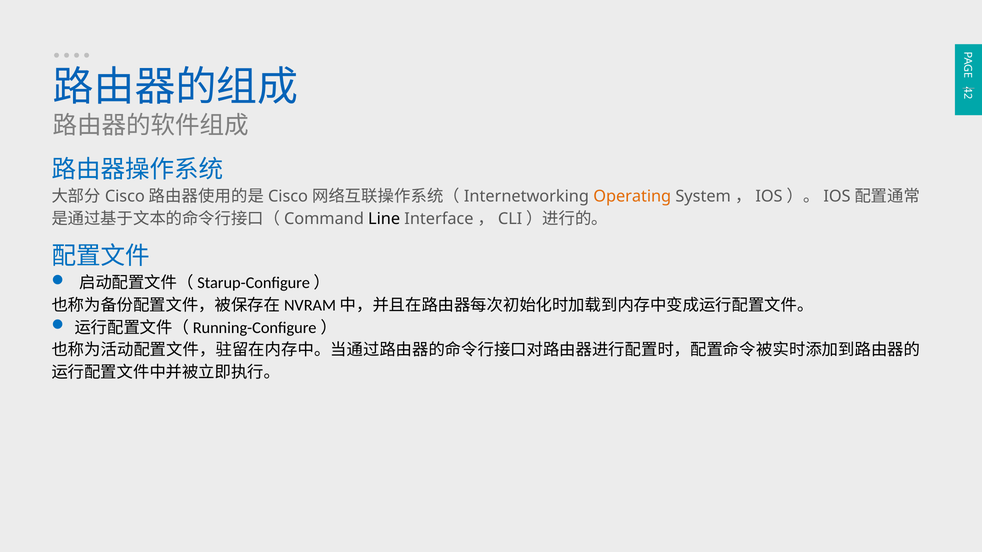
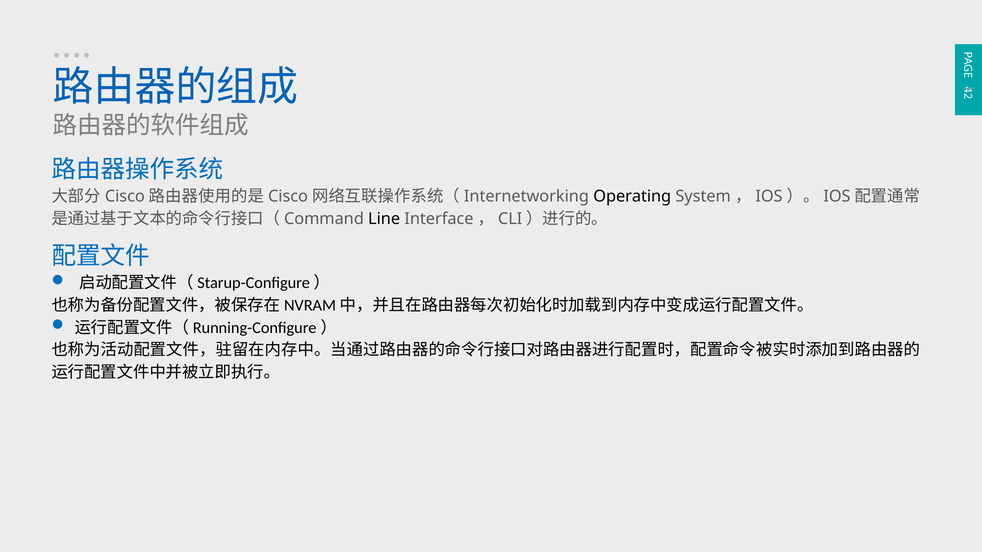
Operating colour: orange -> black (632, 197)
